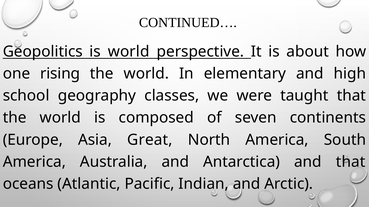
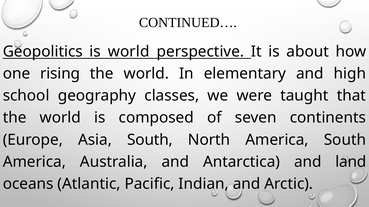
Asia Great: Great -> South (150, 140)
and that: that -> land (351, 162)
